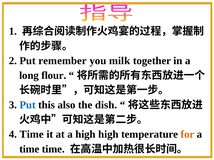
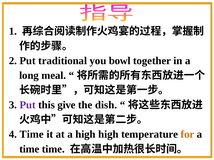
remember: remember -> traditional (63, 61)
milk: milk -> bowl (120, 61)
flour: flour -> meal (54, 76)
Put colour: blue -> purple (28, 105)
also: also -> give (67, 105)
